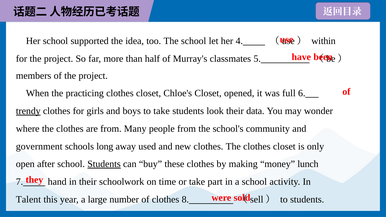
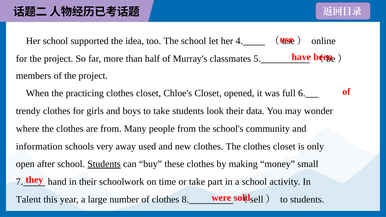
within: within -> online (323, 41)
trendy underline: present -> none (28, 111)
government: government -> information (39, 146)
long: long -> very (105, 146)
lunch: lunch -> small (308, 164)
